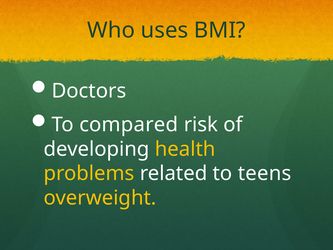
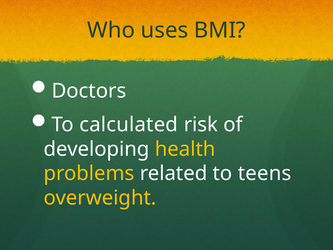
compared: compared -> calculated (129, 124)
